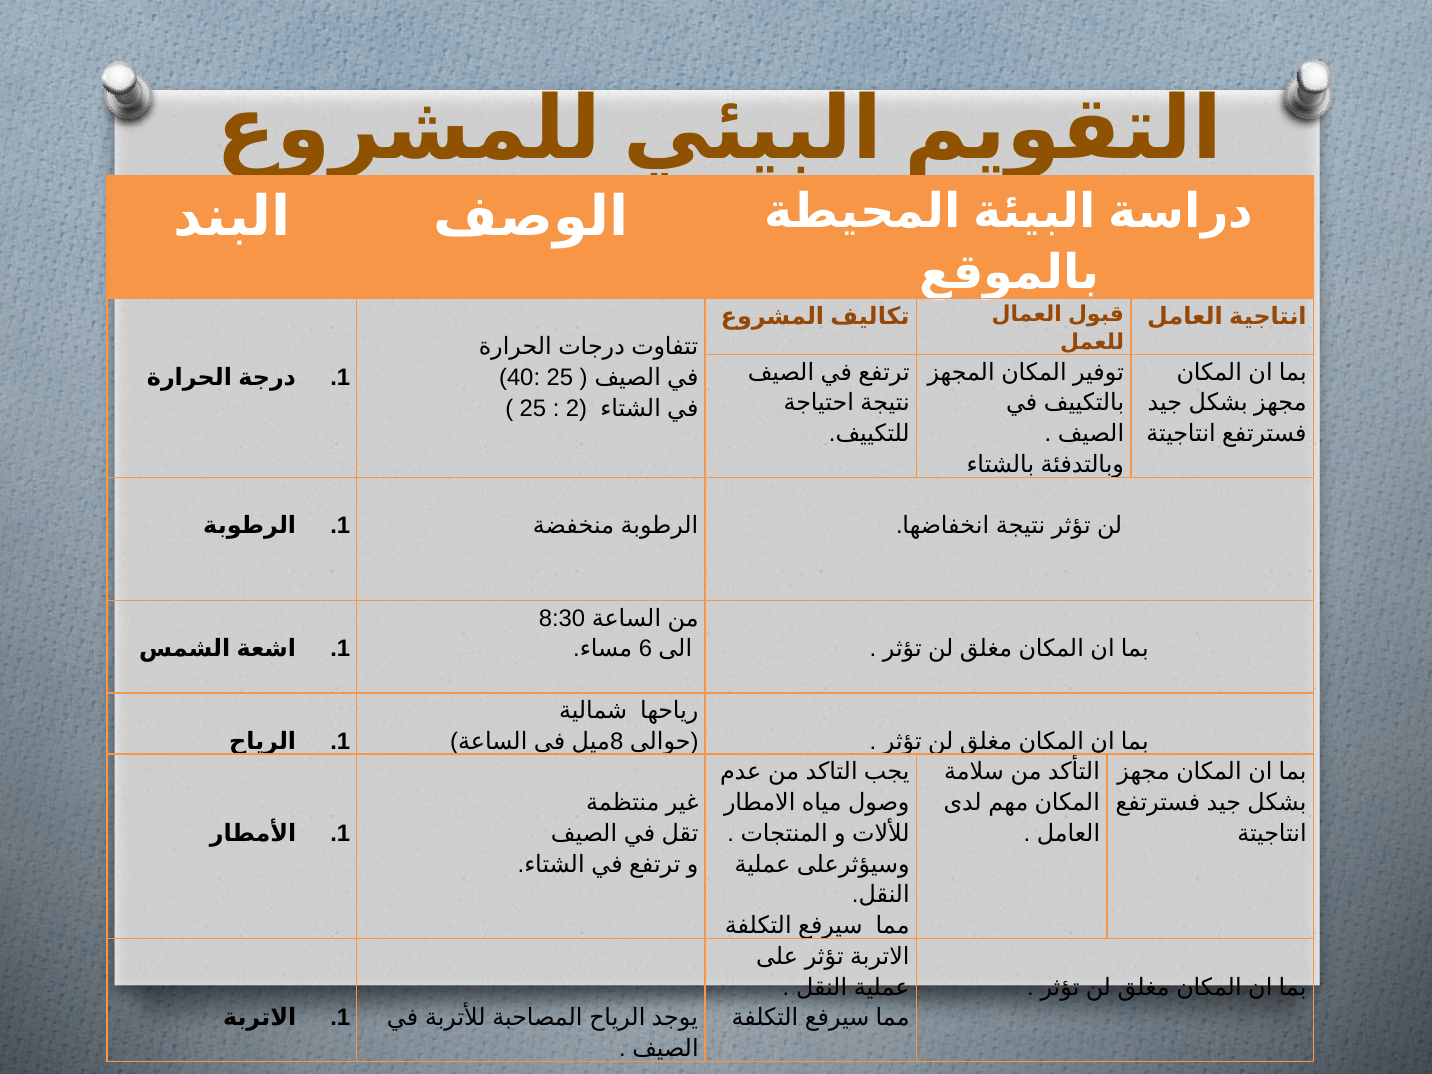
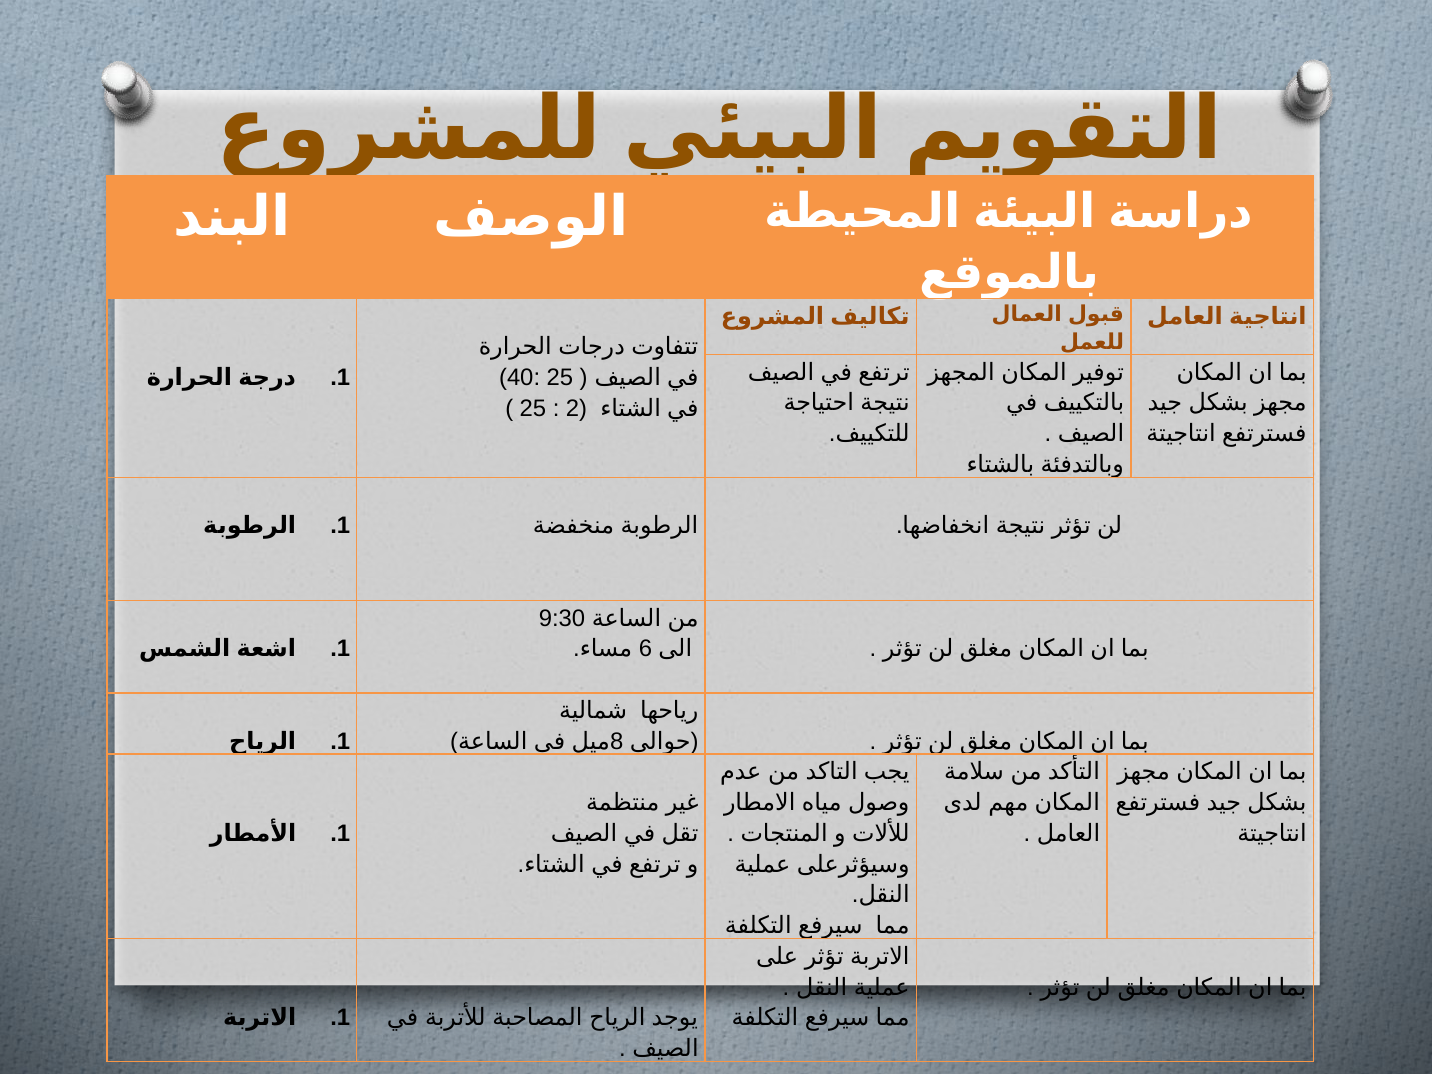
8:30: 8:30 -> 9:30 (562, 618)
